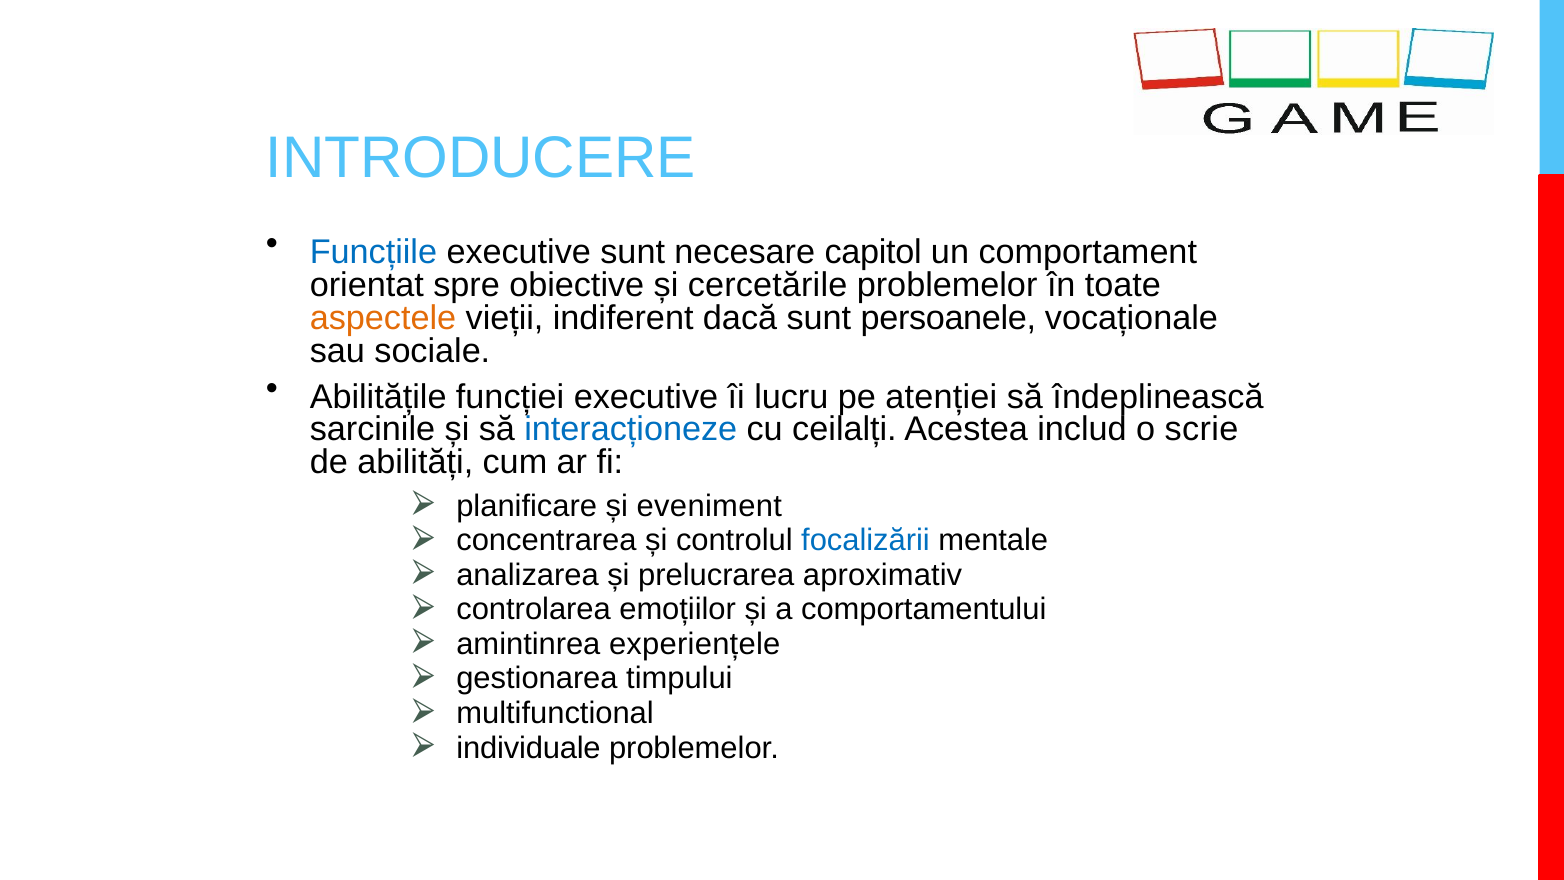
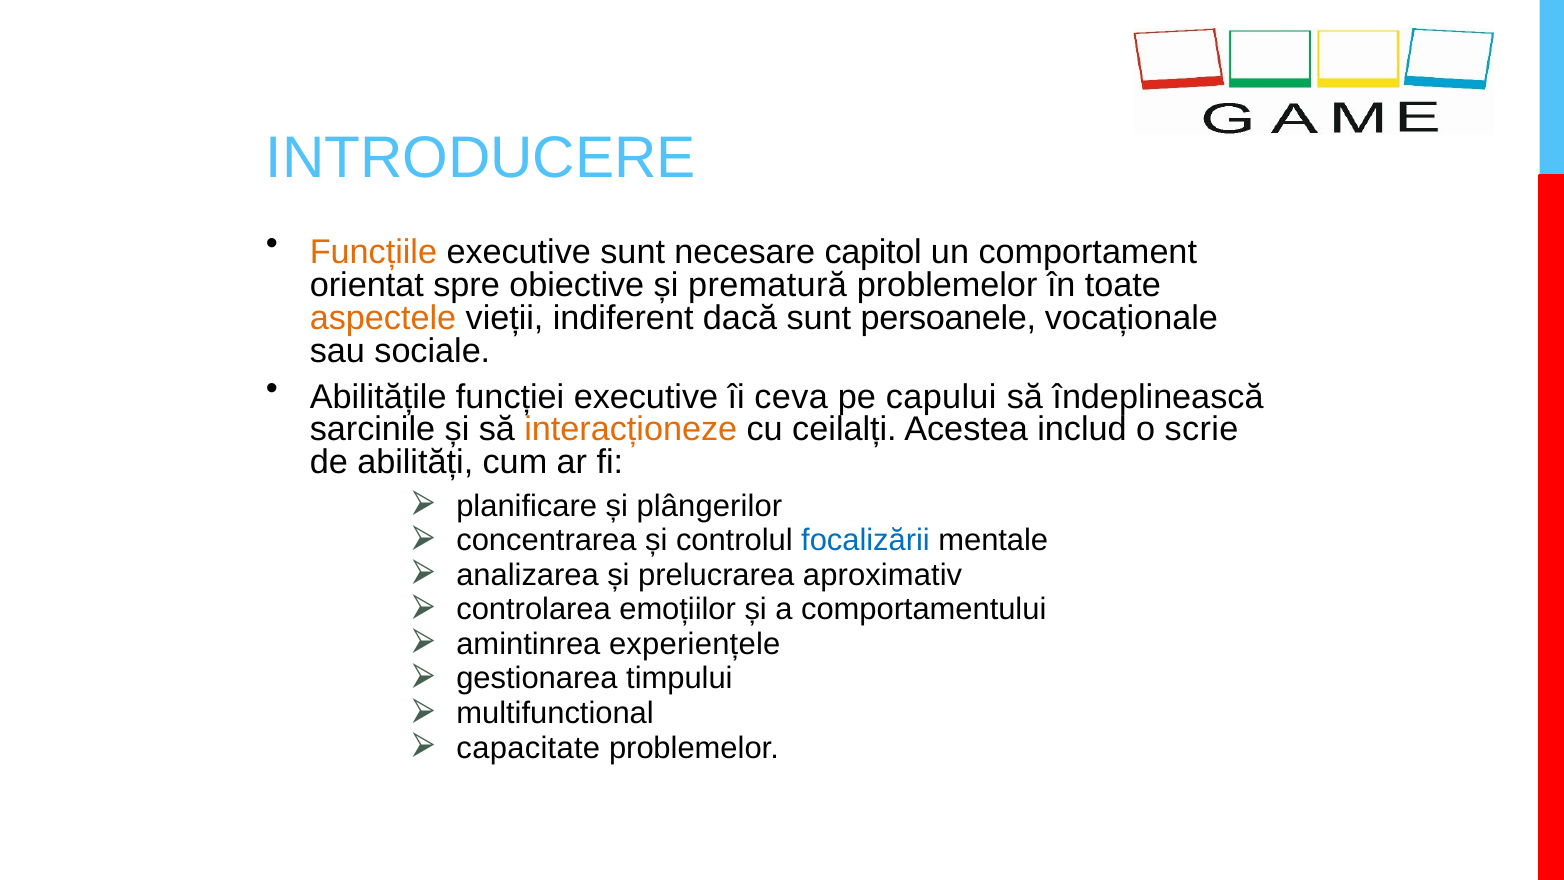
Funcțiile colour: blue -> orange (373, 252)
cercetările: cercetările -> prematură (767, 285)
lucru: lucru -> ceva (791, 397)
atenției: atenției -> capului (941, 397)
interacționeze colour: blue -> orange (631, 430)
eveniment: eveniment -> plângerilor (709, 506)
individuale: individuale -> capacitate (528, 748)
